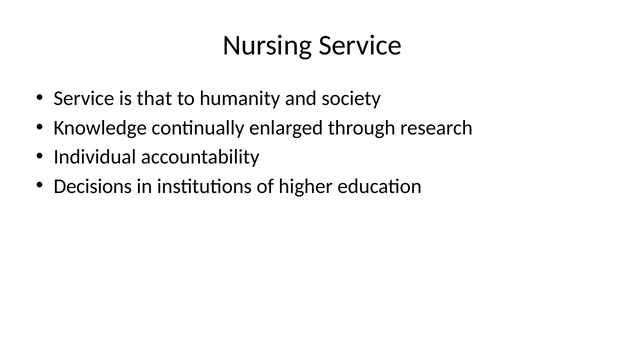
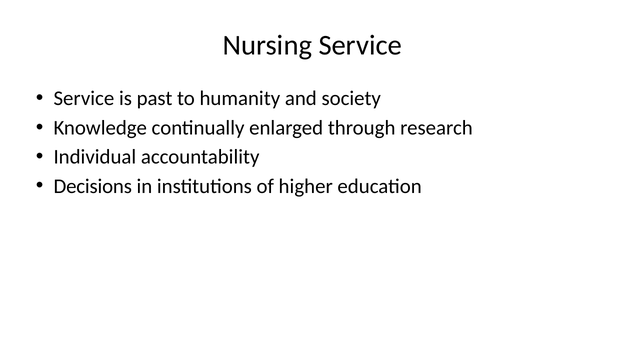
that: that -> past (155, 98)
